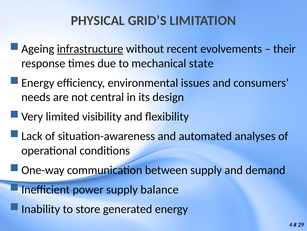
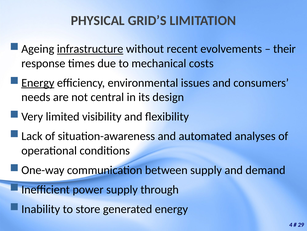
state: state -> costs (201, 63)
Energy underline: none -> present (38, 83)
balance: balance -> through (160, 189)
